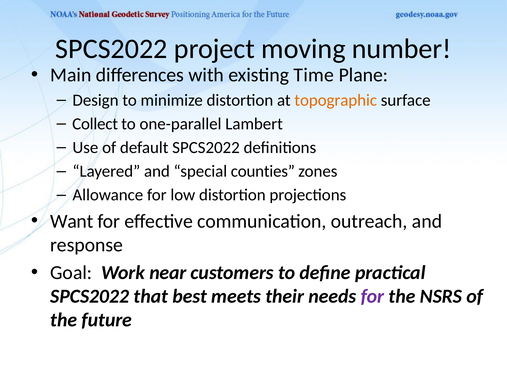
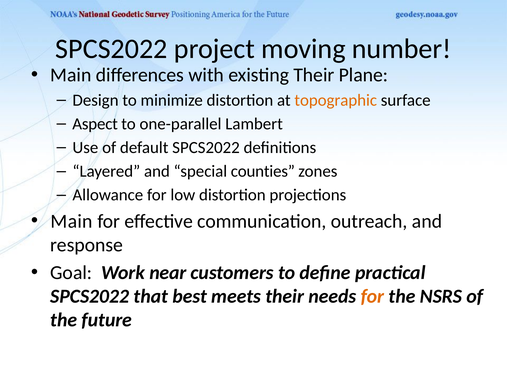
existing Time: Time -> Their (314, 75)
Collect: Collect -> Aspect (95, 124)
Want: Want -> Main (72, 221)
for colour: purple -> orange (372, 296)
